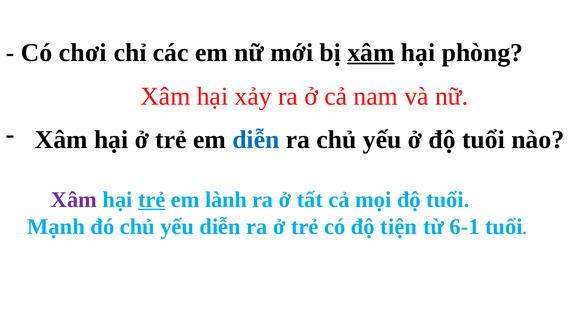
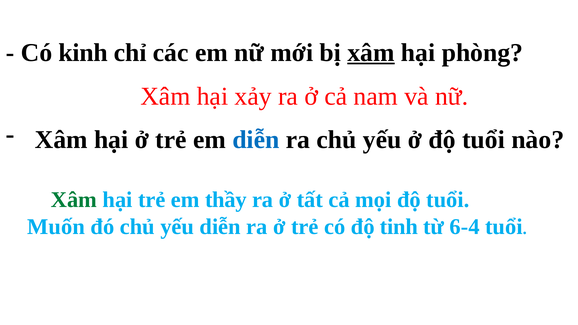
chơi: chơi -> kinh (83, 53)
Xâm colour: purple -> green (74, 200)
trẻ underline: present -> none (152, 200)
lành: lành -> thầy (226, 200)
Mạnh: Mạnh -> Muốn (56, 227)
tiện: tiện -> tinh (399, 227)
6-1: 6-1 -> 6-4 (465, 227)
